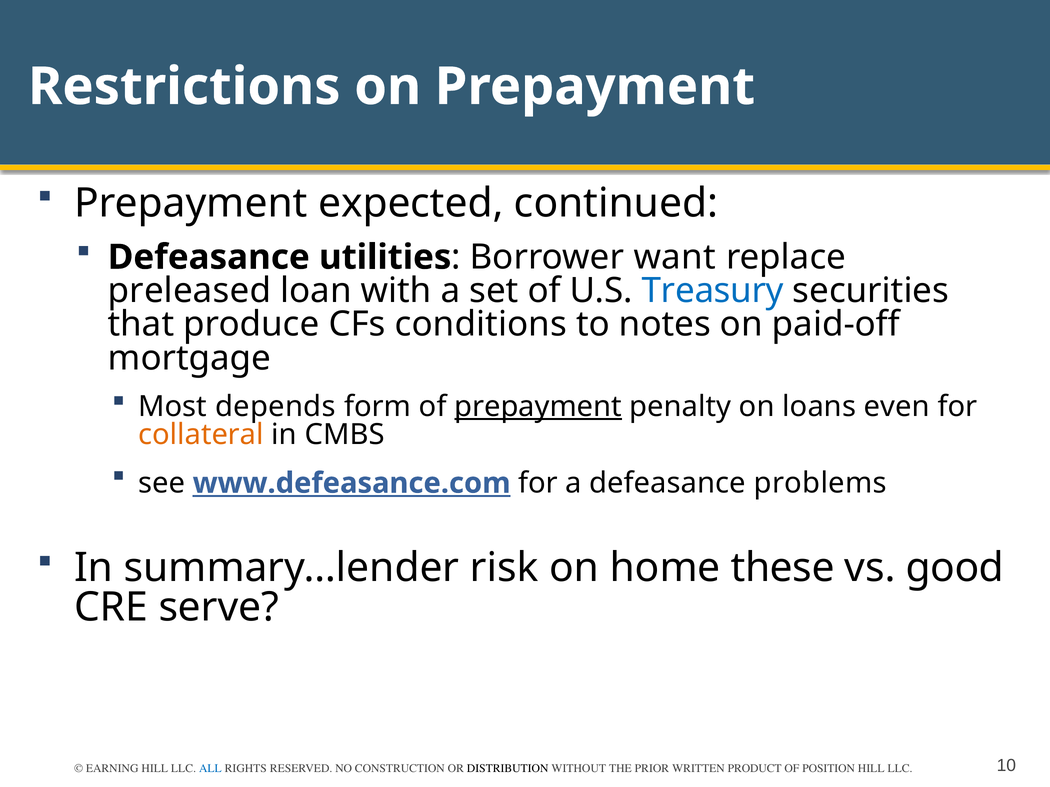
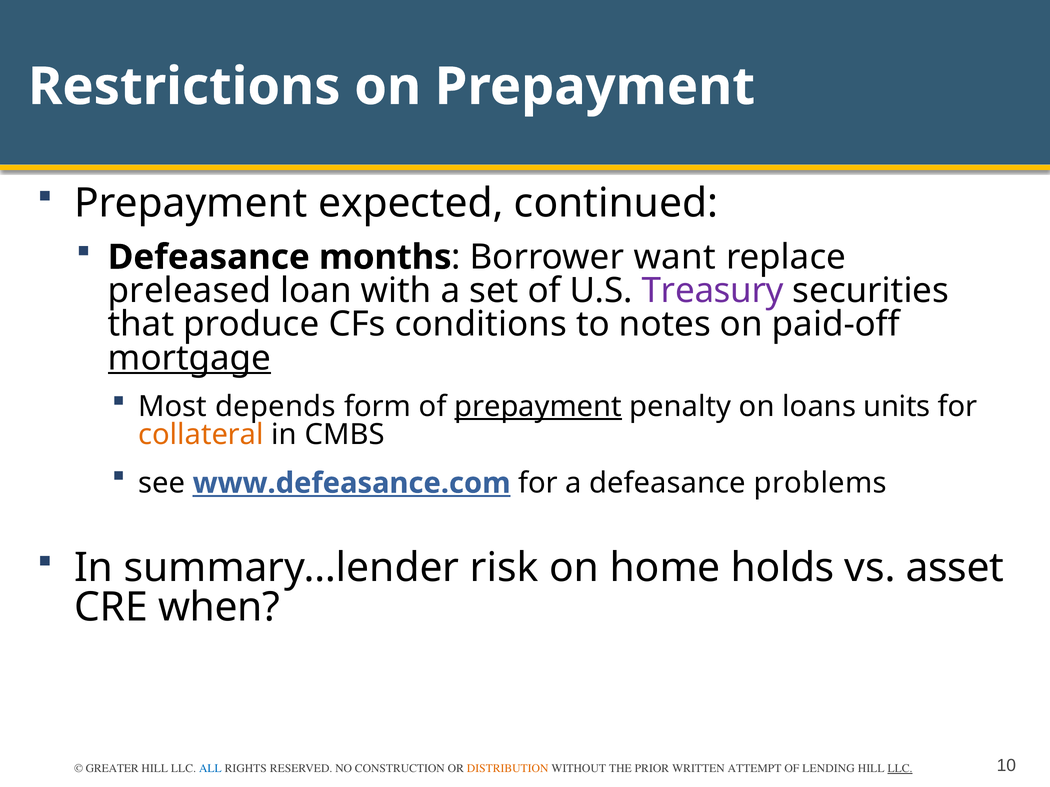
utilities: utilities -> months (385, 257)
Treasury colour: blue -> purple (713, 291)
mortgage underline: none -> present (189, 358)
even: even -> units (897, 407)
these: these -> holds (783, 568)
good: good -> asset (955, 568)
serve: serve -> when (219, 607)
EARNING: EARNING -> GREATER (112, 769)
DISTRIBUTION colour: black -> orange (508, 769)
PRODUCT: PRODUCT -> ATTEMPT (755, 769)
POSITION: POSITION -> LENDING (829, 769)
LLC underline: none -> present (900, 769)
